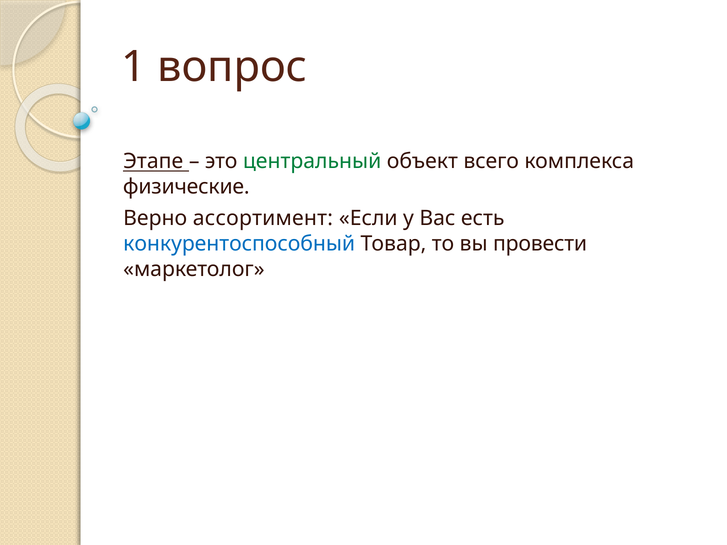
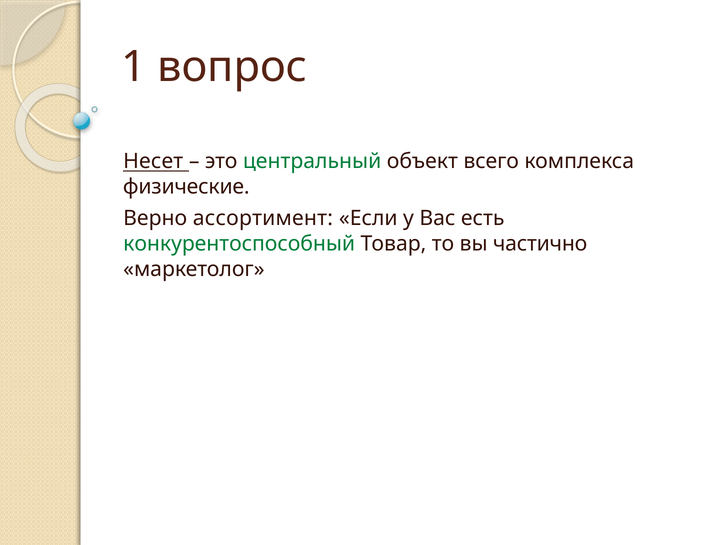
Этапе: Этапе -> Несет (153, 161)
конкурентоспособный colour: blue -> green (239, 244)
провести: провести -> частично (540, 244)
